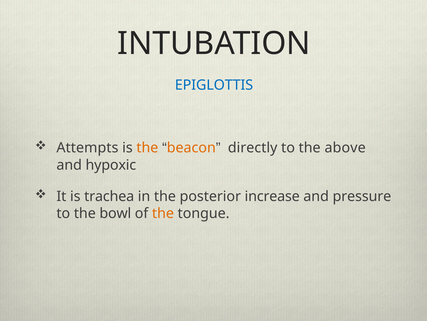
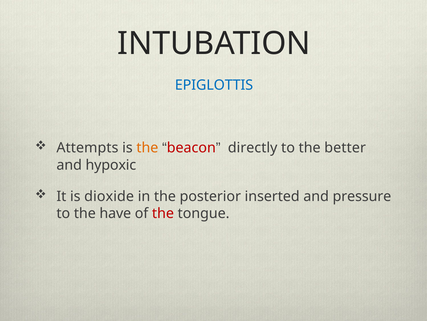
beacon colour: orange -> red (191, 148)
above: above -> better (345, 148)
trachea: trachea -> dioxide (109, 196)
increase: increase -> inserted (272, 196)
bowl: bowl -> have (115, 213)
the colour: orange -> red (163, 213)
